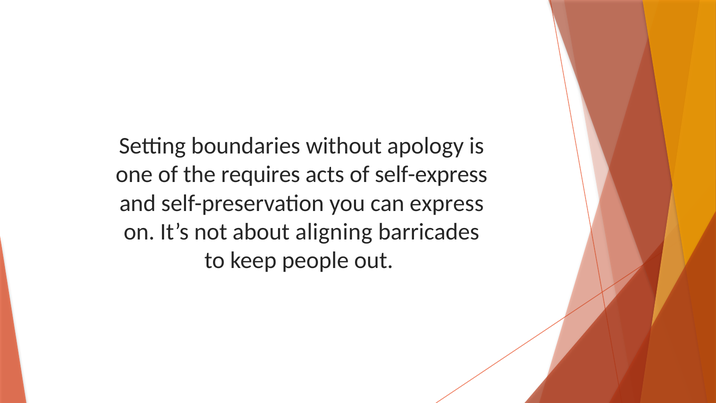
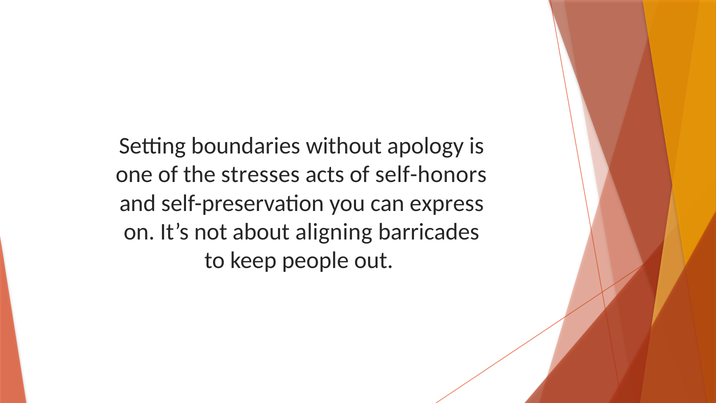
requires: requires -> stresses (260, 174)
self-express: self-express -> self-honors (431, 174)
